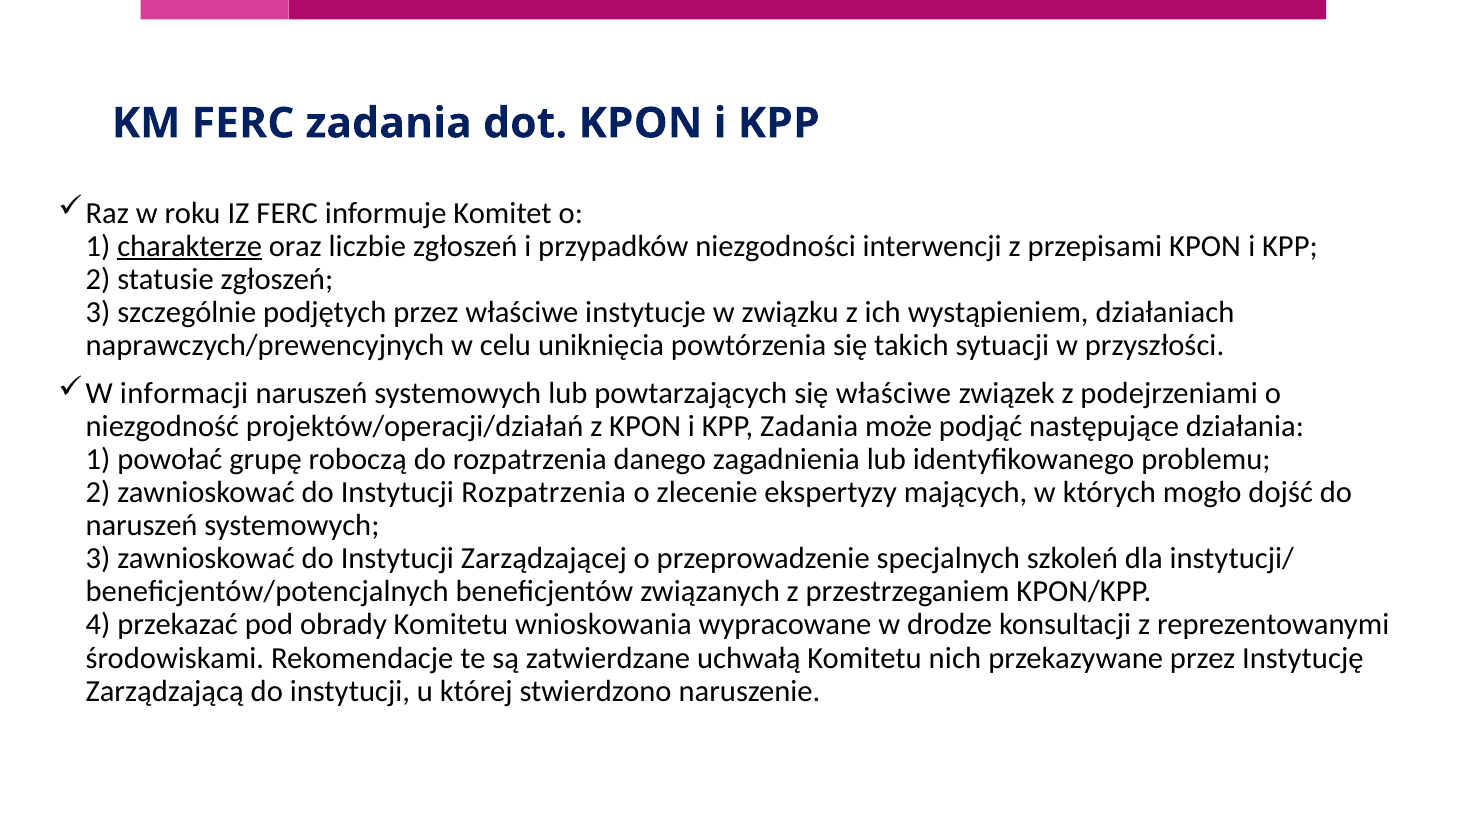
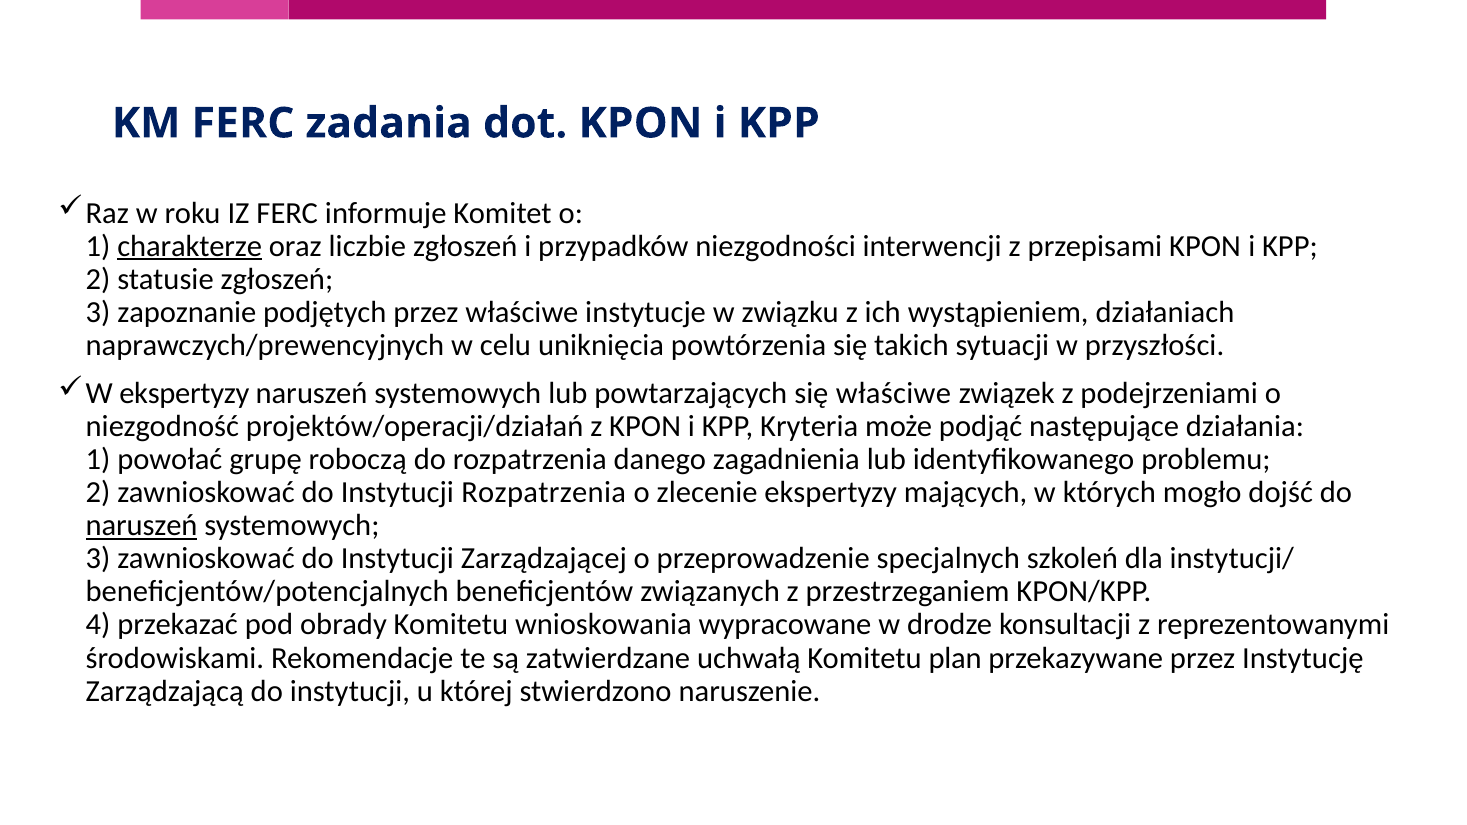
szczególnie: szczególnie -> zapoznanie (187, 312)
W informacji: informacji -> ekspertyzy (184, 394)
KPP Zadania: Zadania -> Kryteria (809, 427)
naruszeń underline: none -> present (142, 526)
nich: nich -> plan (955, 658)
